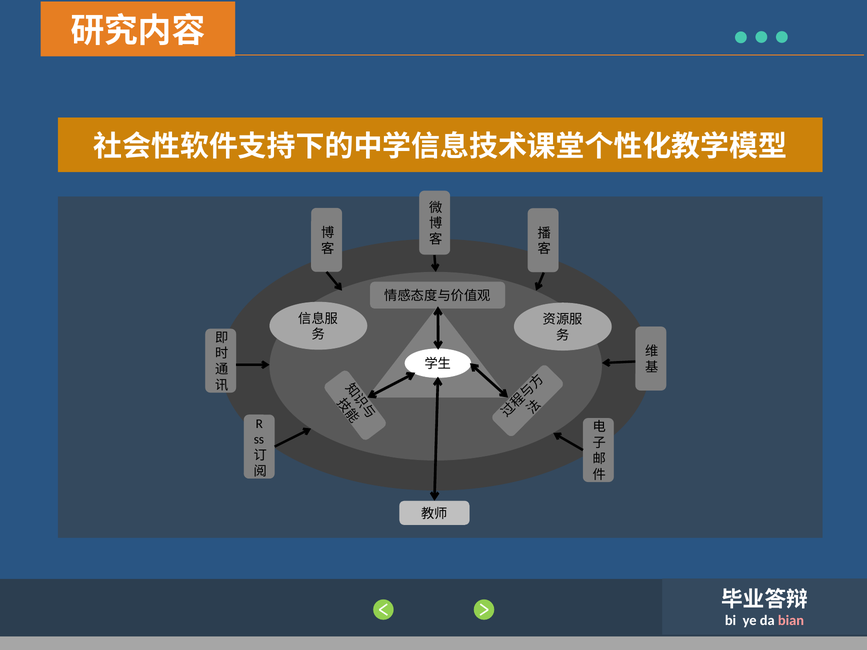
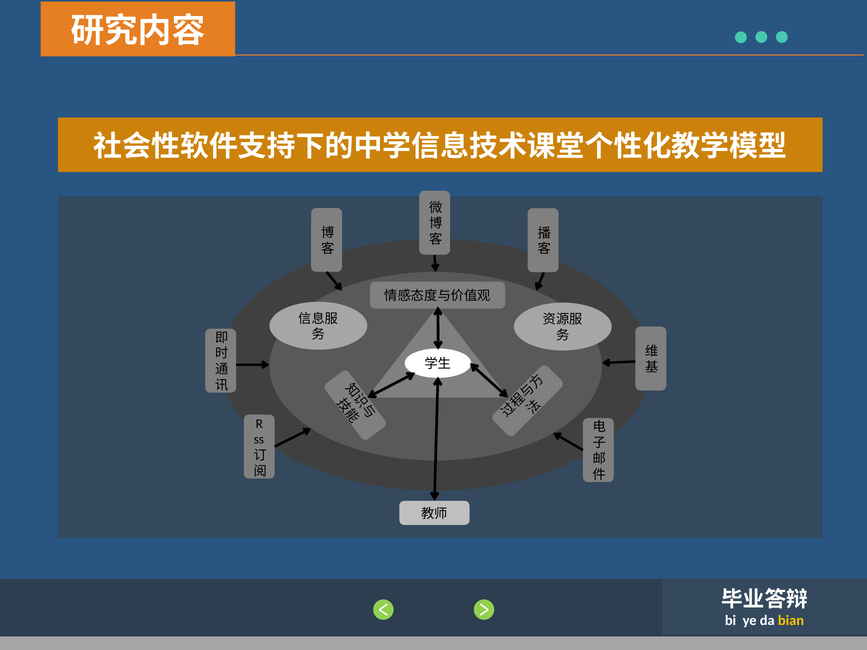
bian colour: pink -> yellow (791, 621)
